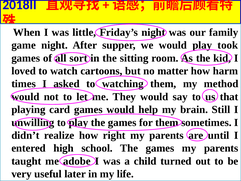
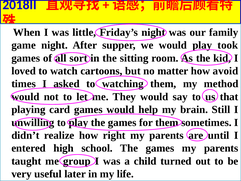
harm: harm -> avoid (225, 71)
adobe: adobe -> group (77, 161)
